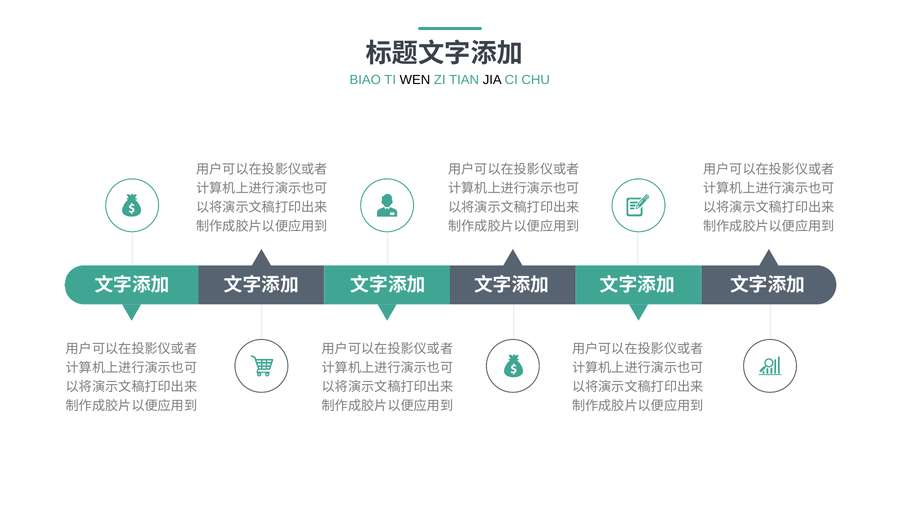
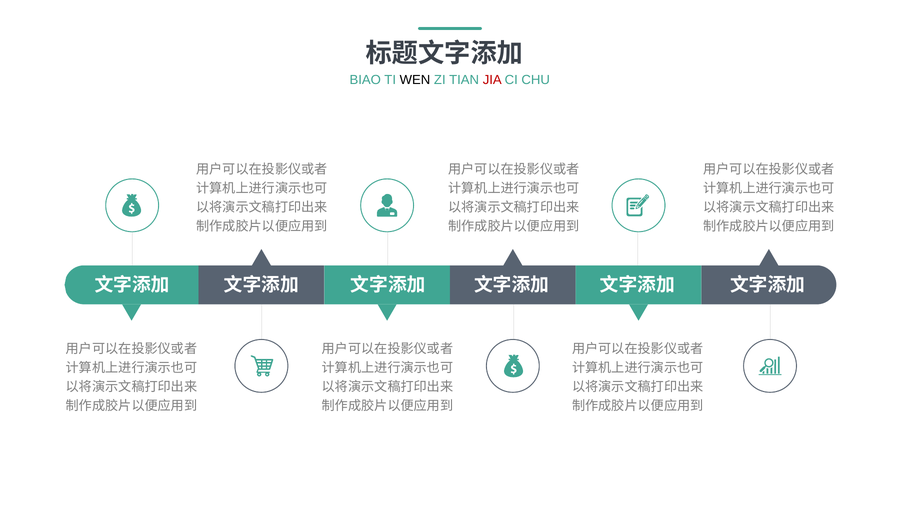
JIA colour: black -> red (492, 80)
